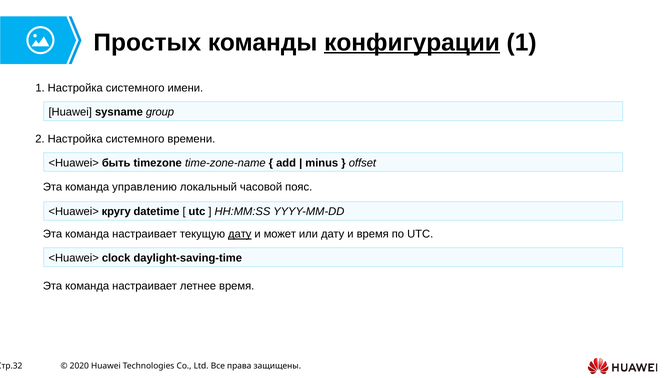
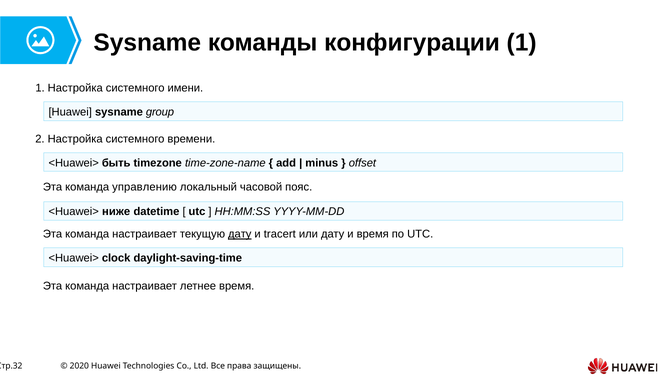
Простых: Простых -> Sysname (147, 42)
конфигурации underline: present -> none (412, 42)
кругу: кругу -> ниже (116, 211)
может: может -> tracert (280, 234)
